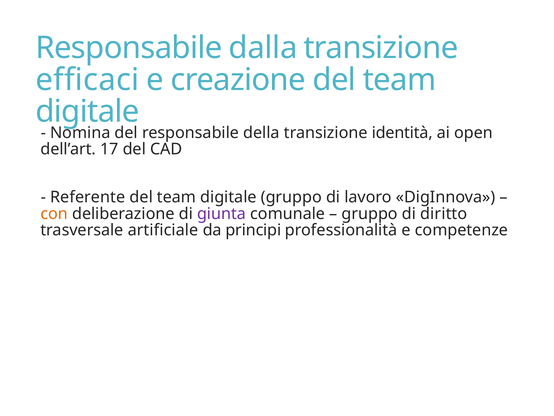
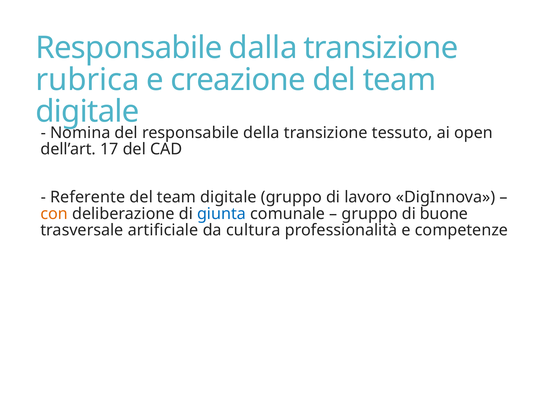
efficaci: efficaci -> rubrica (87, 80)
identità: identità -> tessuto (402, 133)
giunta colour: purple -> blue (222, 213)
diritto: diritto -> buone (444, 213)
principi: principi -> cultura (253, 230)
